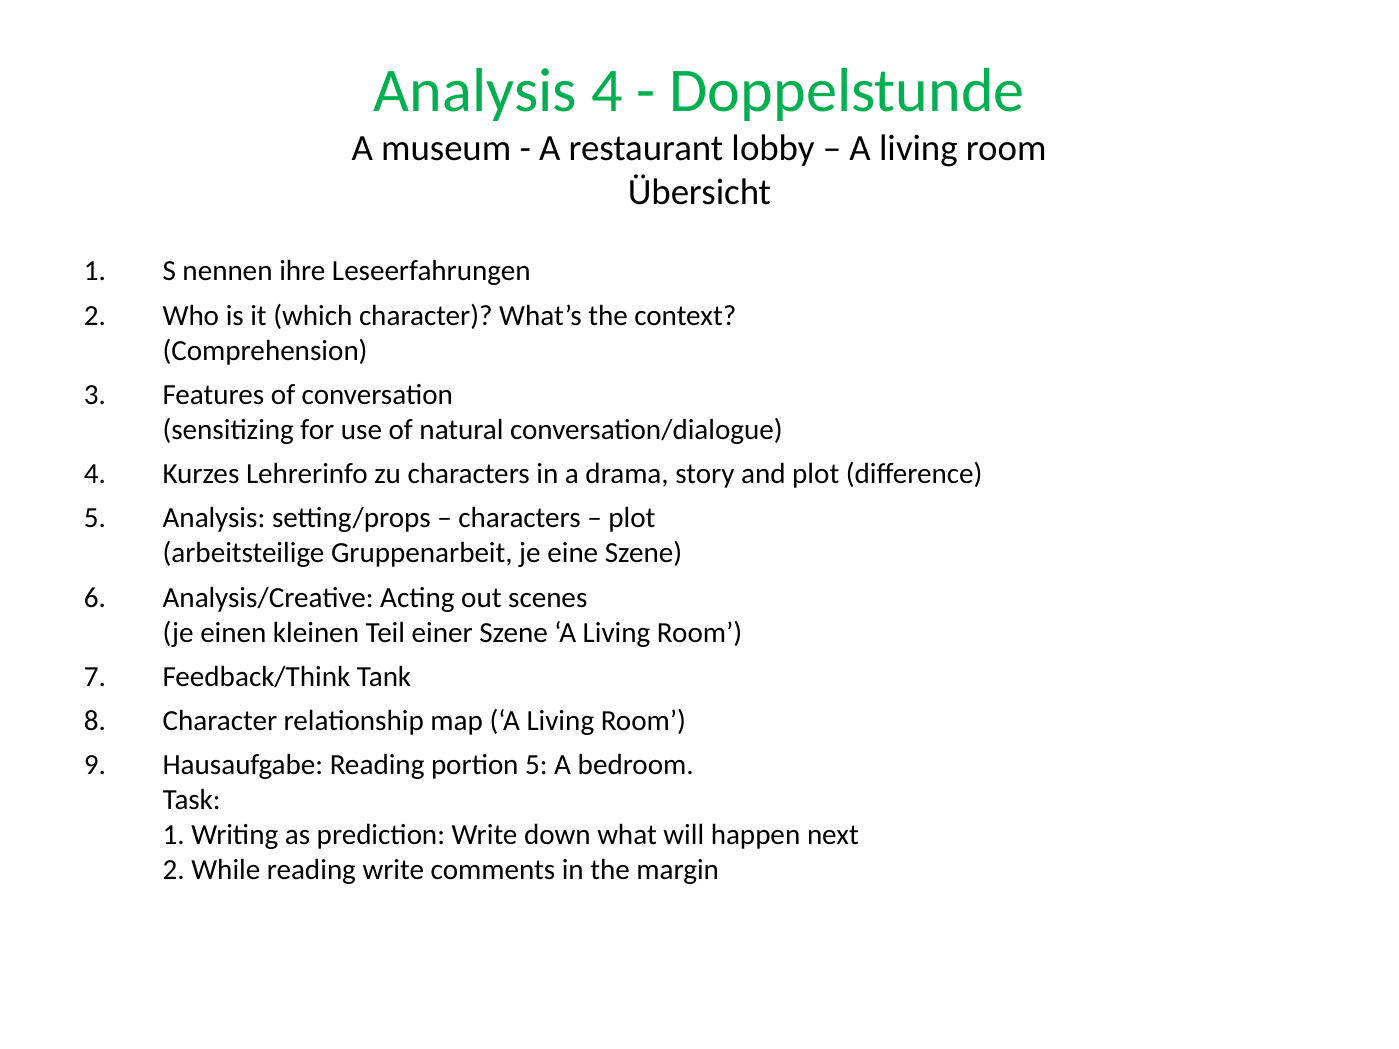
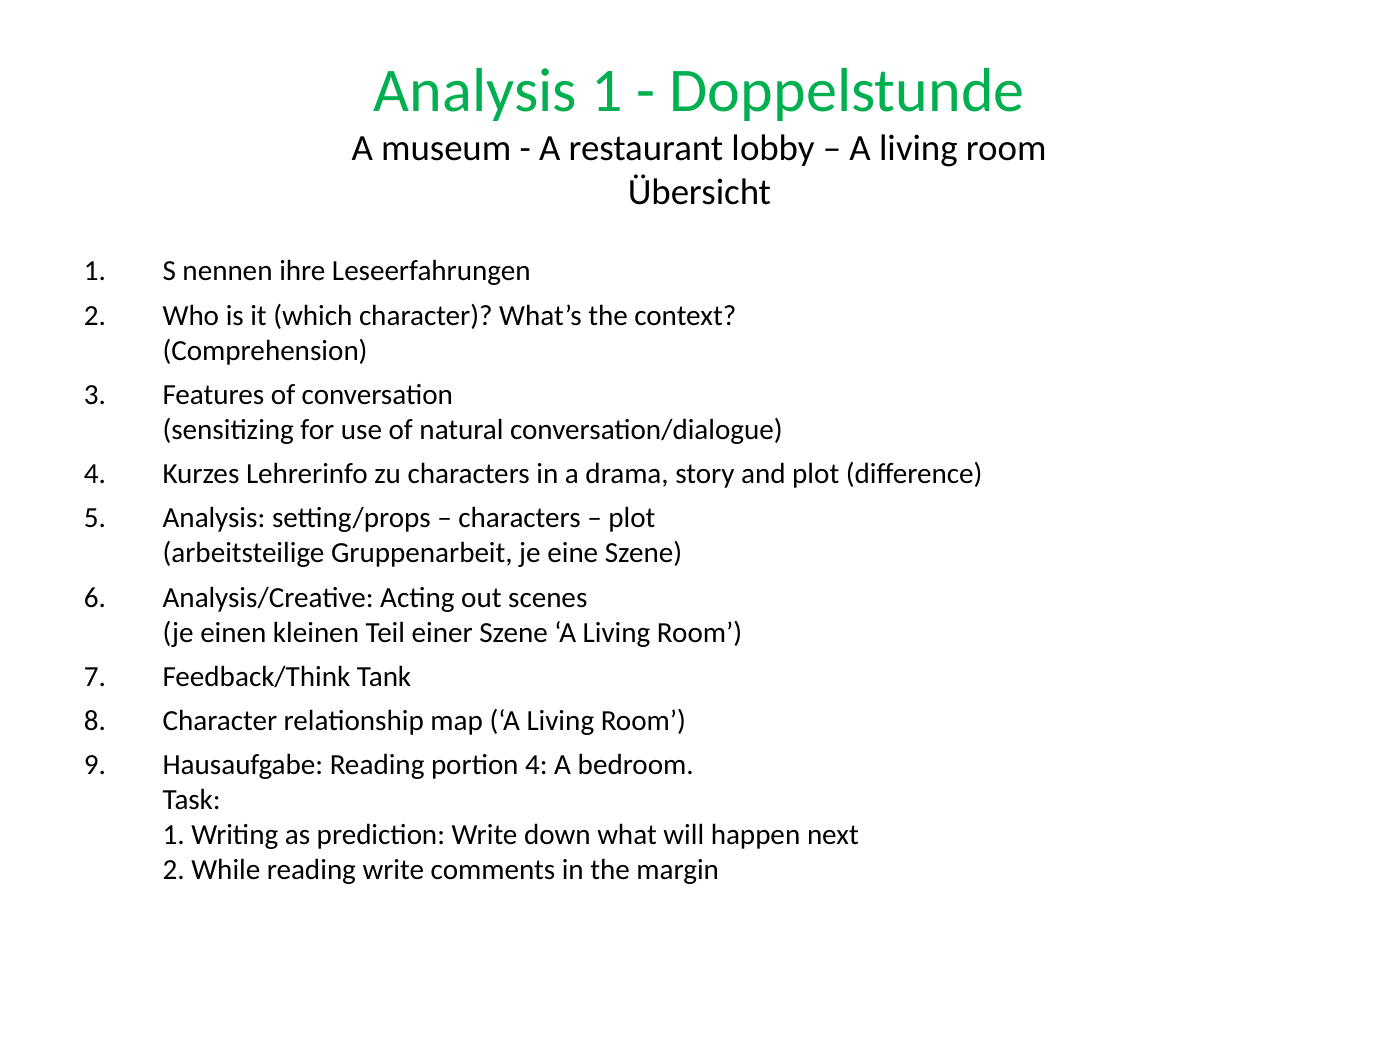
Analysis 4: 4 -> 1 (607, 91)
portion 5: 5 -> 4 (536, 766)
